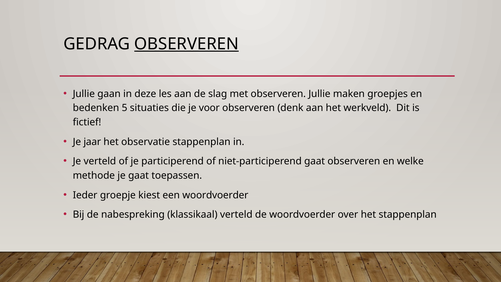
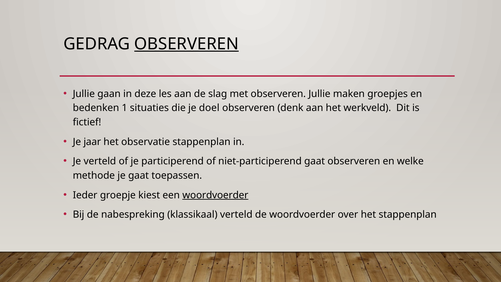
5: 5 -> 1 (125, 108)
voor: voor -> doel (209, 108)
woordvoerder underline: none -> present (215, 195)
